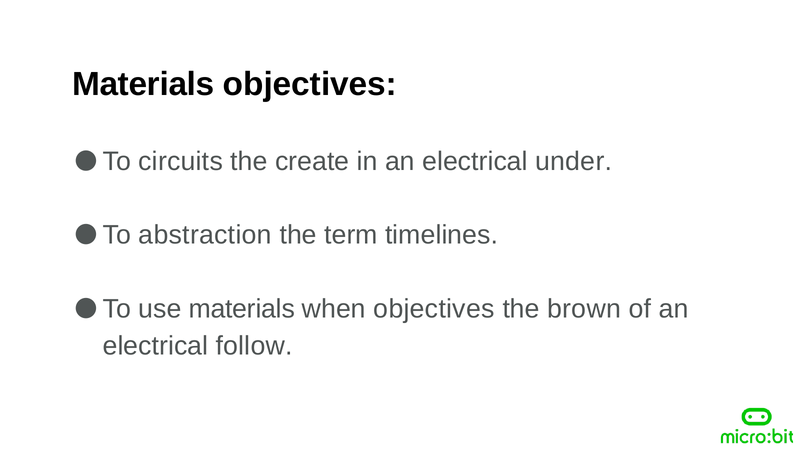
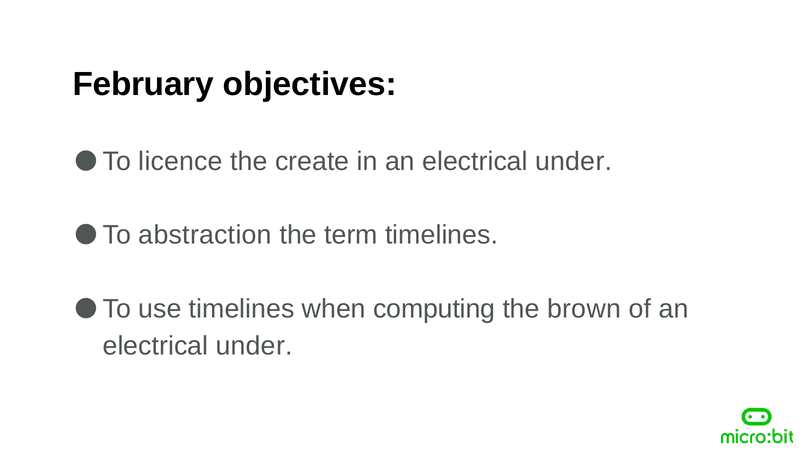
Materials: Materials -> February (143, 84)
circuits: circuits -> licence (181, 161)
use materials: materials -> timelines (242, 309)
when objectives: objectives -> computing (434, 309)
follow: follow -> under (254, 346)
